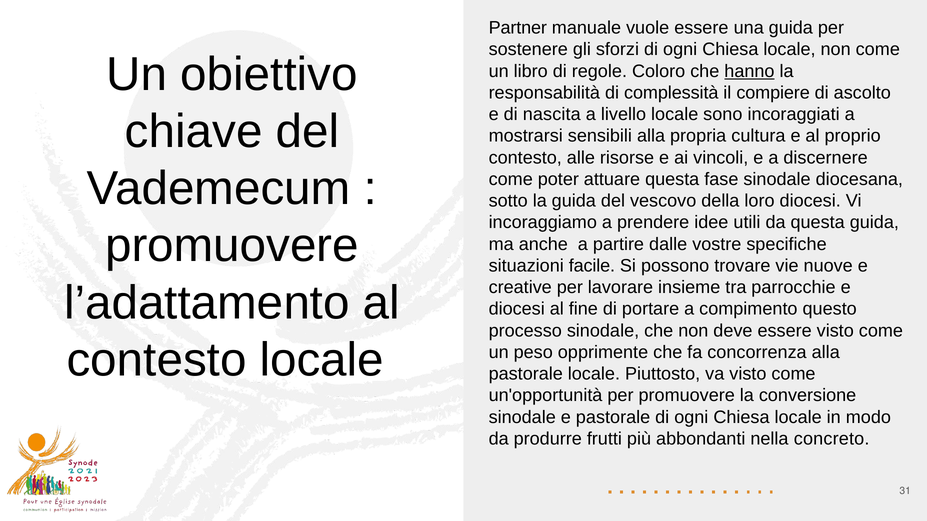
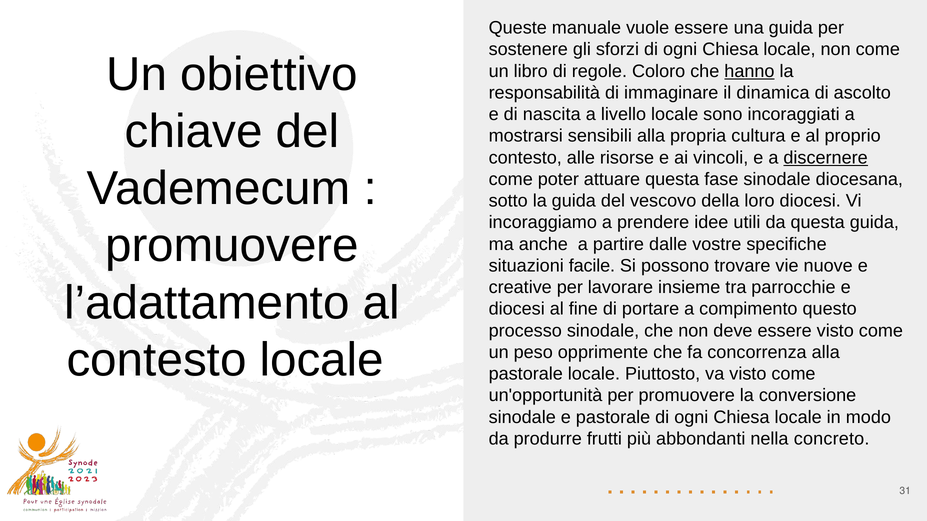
Partner: Partner -> Queste (518, 28)
complessità: complessità -> immaginare (671, 93)
compiere: compiere -> dinamica (773, 93)
discernere underline: none -> present (826, 158)
